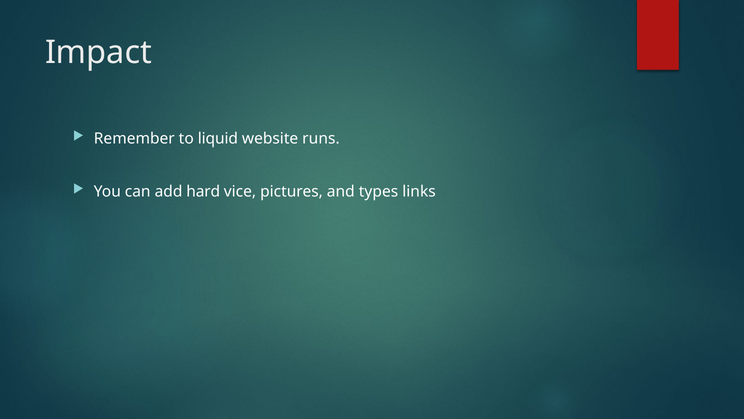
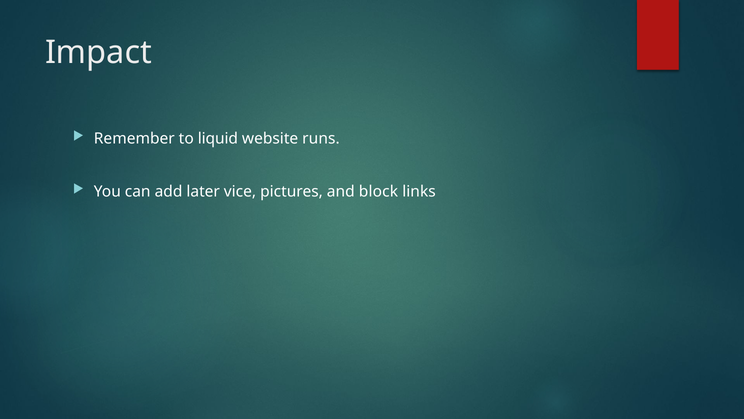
hard: hard -> later (203, 191)
types: types -> block (378, 191)
